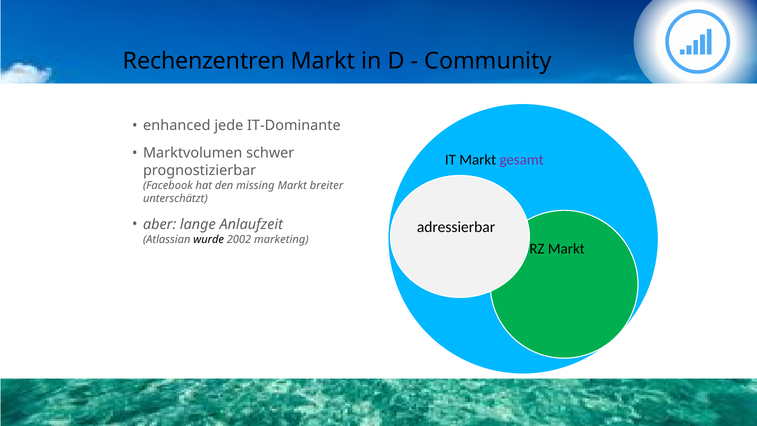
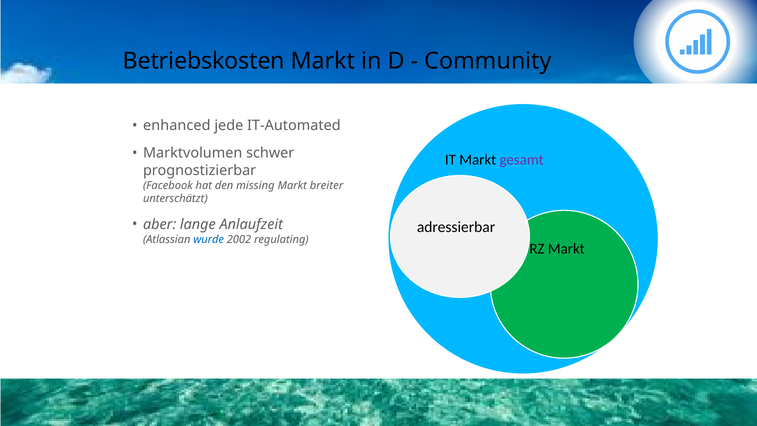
Rechenzentren: Rechenzentren -> Betriebskosten (204, 61)
IT-Dominante: IT-Dominante -> IT-Automated (294, 126)
wurde colour: black -> blue (209, 239)
marketing: marketing -> regulating (281, 239)
